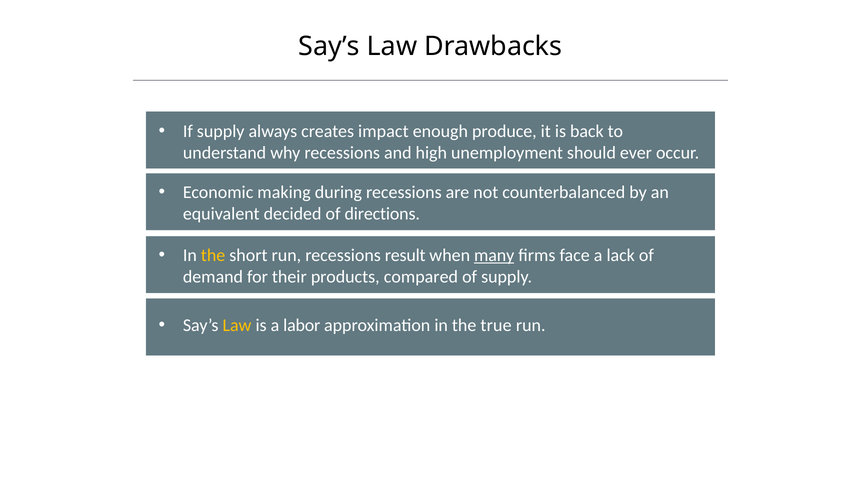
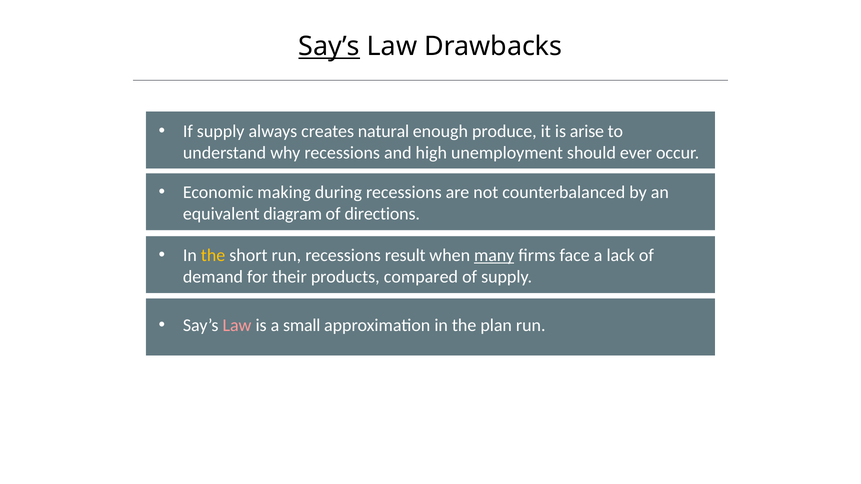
Say’s underline: none -> present (329, 47)
impact: impact -> natural (384, 132)
back: back -> arise (587, 132)
decided: decided -> diagram (293, 214)
Law colour: yellow -> pink (237, 325)
labor: labor -> small (302, 325)
true: true -> plan (496, 325)
